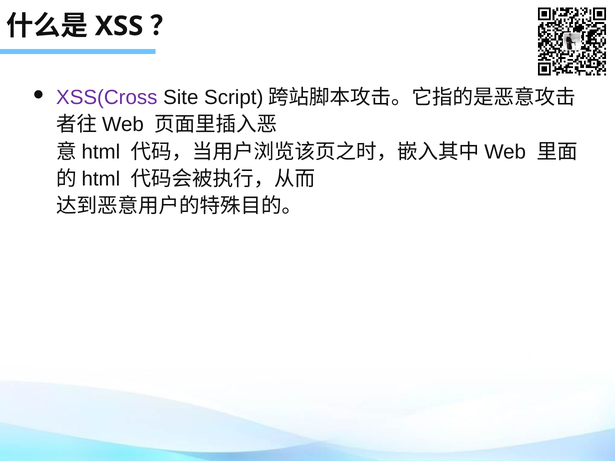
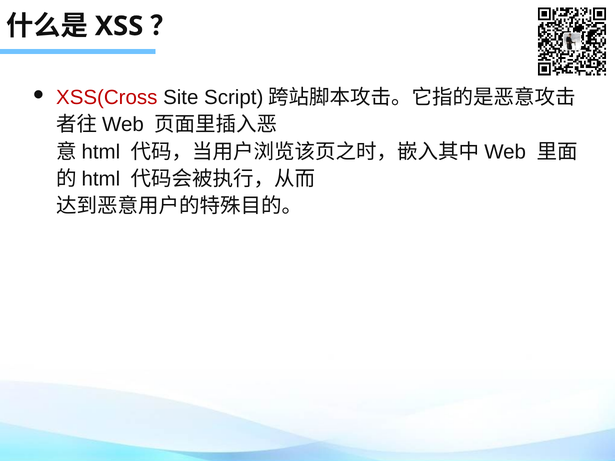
XSS(Cross colour: purple -> red (107, 98)
